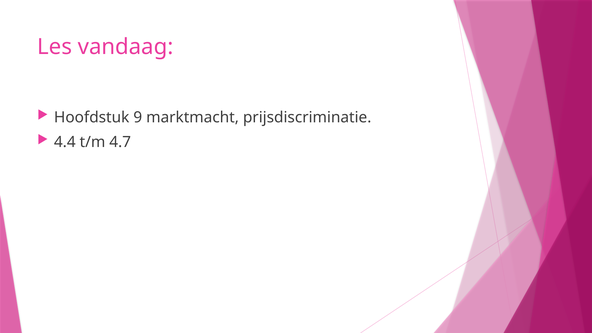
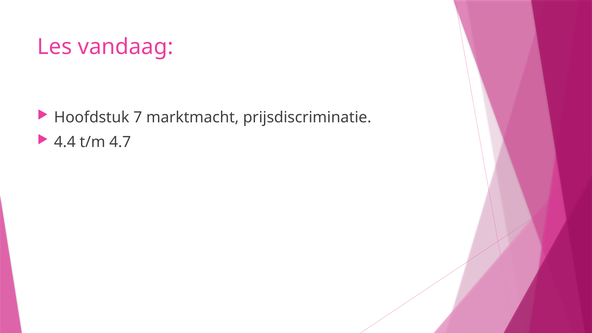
9: 9 -> 7 (138, 117)
